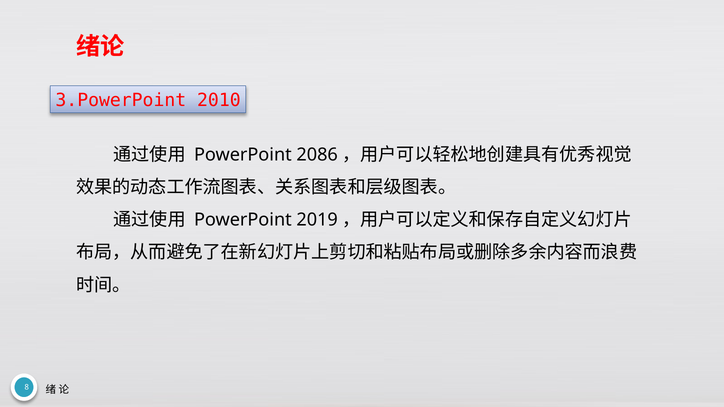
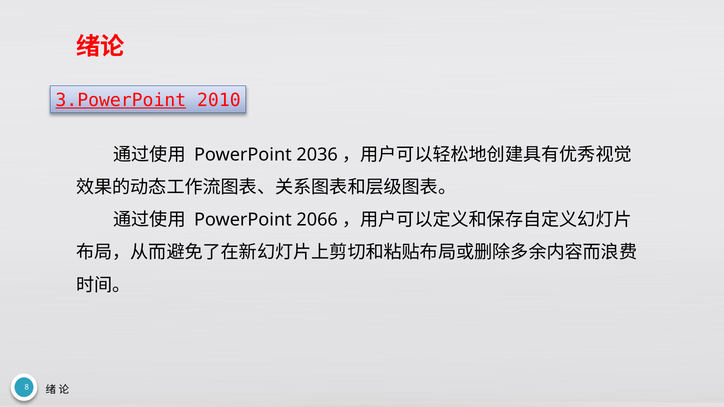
3.PowerPoint underline: none -> present (121, 100)
2086: 2086 -> 2036 (317, 155)
2019: 2019 -> 2066 (317, 220)
